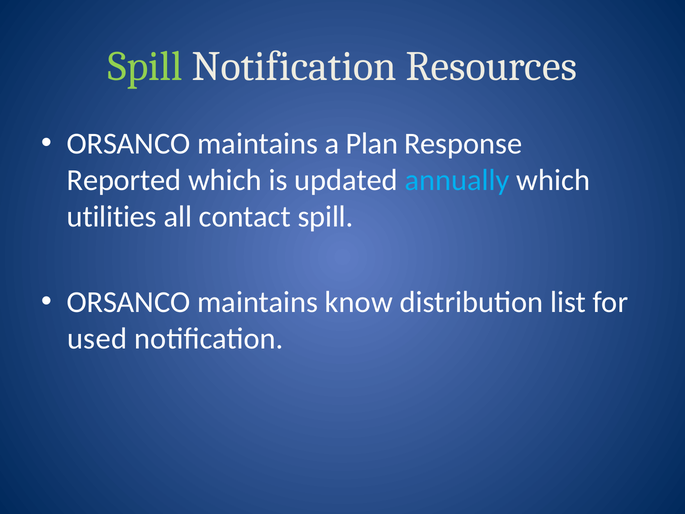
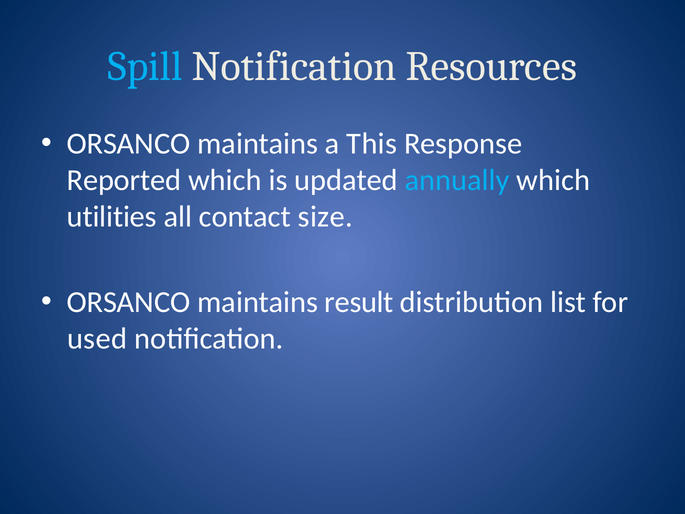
Spill colour: light green -> light blue (145, 66)
Plan: Plan -> This (372, 144)
contact spill: spill -> size (325, 217)
know: know -> result (359, 302)
